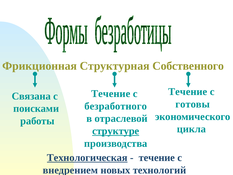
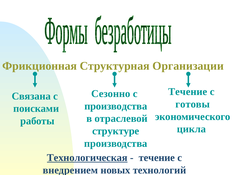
Собственного: Собственного -> Организации (188, 66)
Течение: Течение -> Сезонно (111, 94)
безработного: безработного -> производства (116, 106)
структуре underline: present -> none (116, 131)
